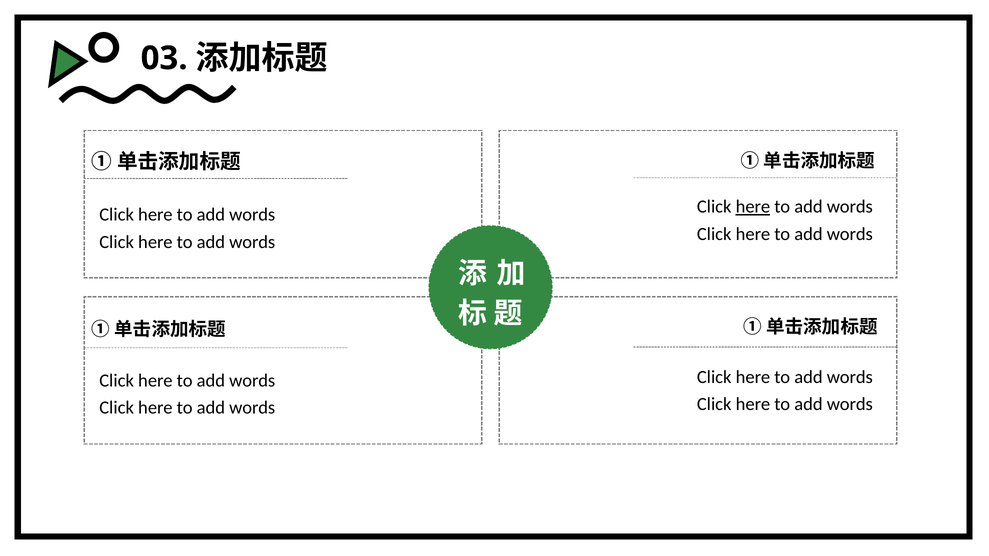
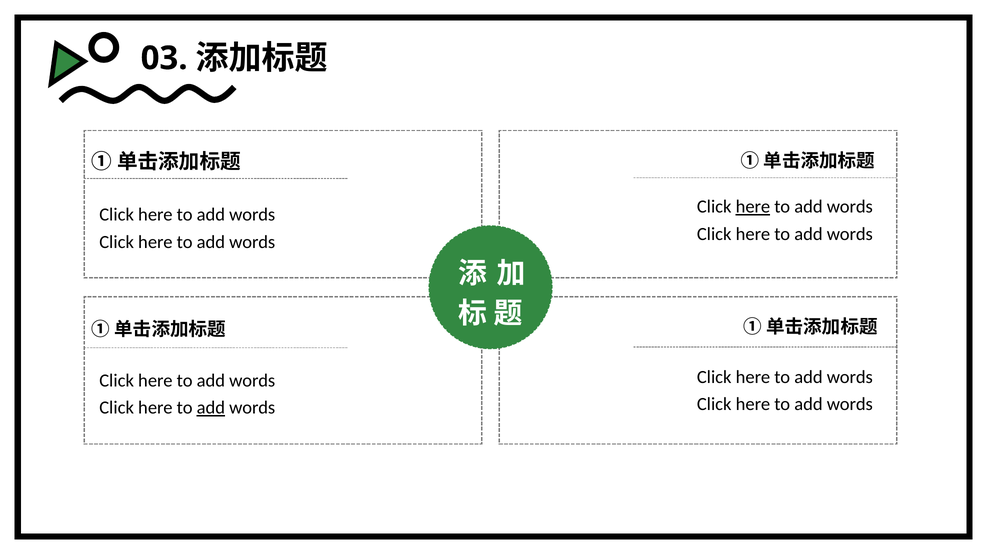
add underline: none -> present (211, 408)
